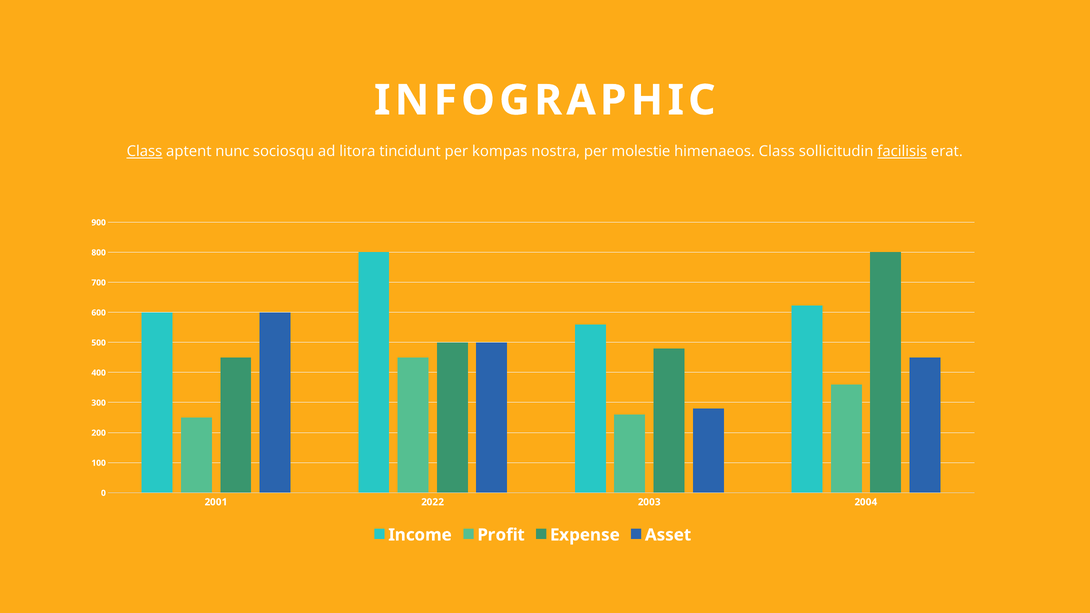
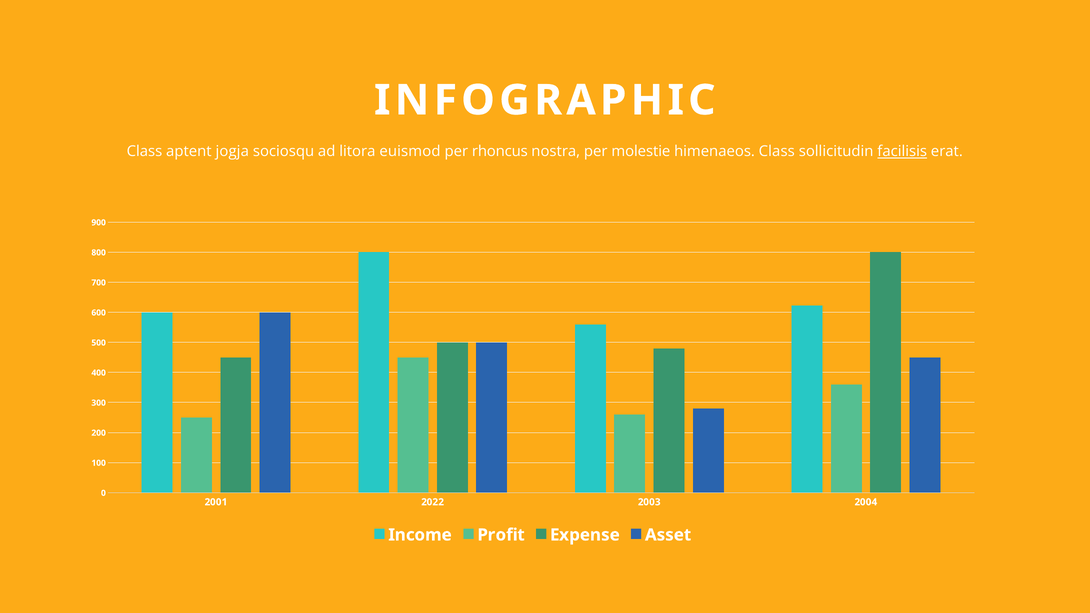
Class underline: present -> none (144, 152)
nunc: nunc -> jogja (232, 152)
tincidunt: tincidunt -> euismod (410, 152)
kompas: kompas -> rhoncus (500, 152)
